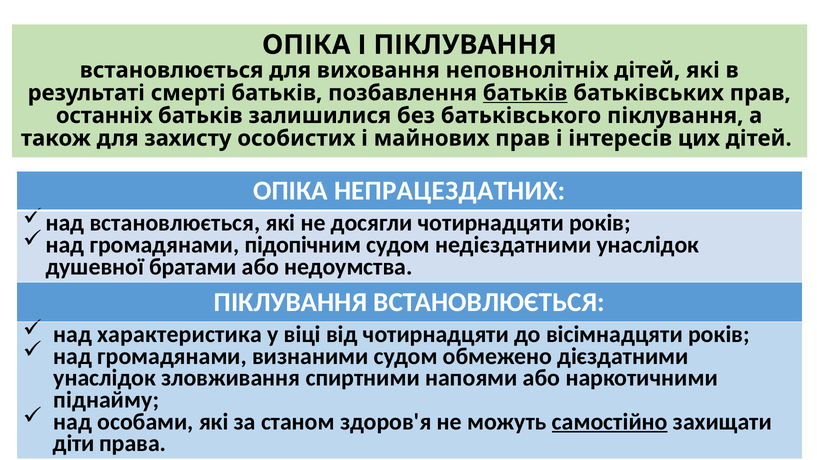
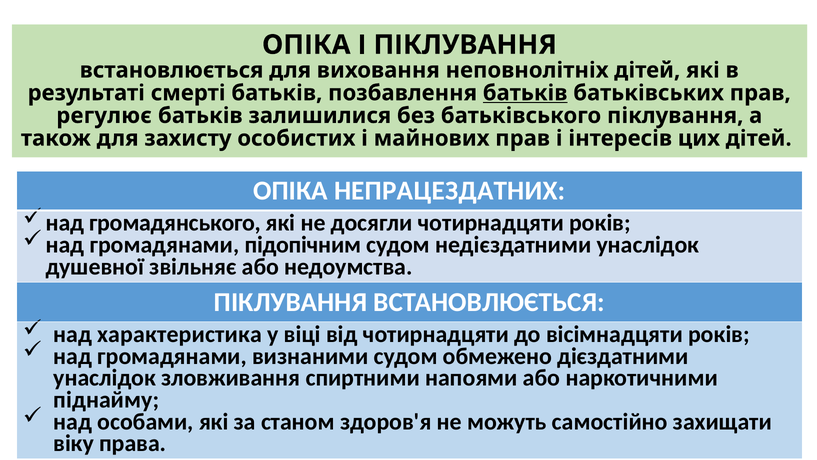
останніх: останніх -> регулює (104, 116)
над встановлюється: встановлюється -> громадянського (175, 223)
братами: братами -> звільняє (193, 267)
самостійно underline: present -> none (610, 421)
діти: діти -> віку (74, 443)
